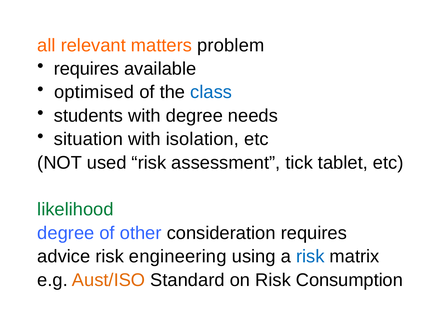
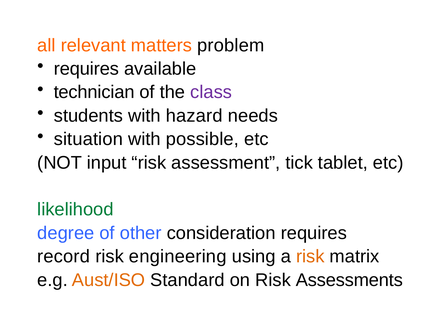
optimised: optimised -> technician (94, 92)
class colour: blue -> purple (211, 92)
with degree: degree -> hazard (194, 116)
isolation: isolation -> possible (202, 139)
used: used -> input (107, 163)
advice: advice -> record (64, 257)
risk colour: blue -> orange (310, 257)
Consumption: Consumption -> Assessments (349, 280)
